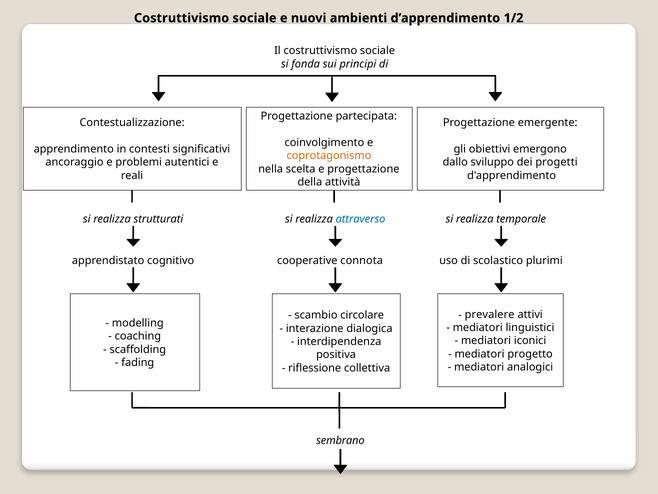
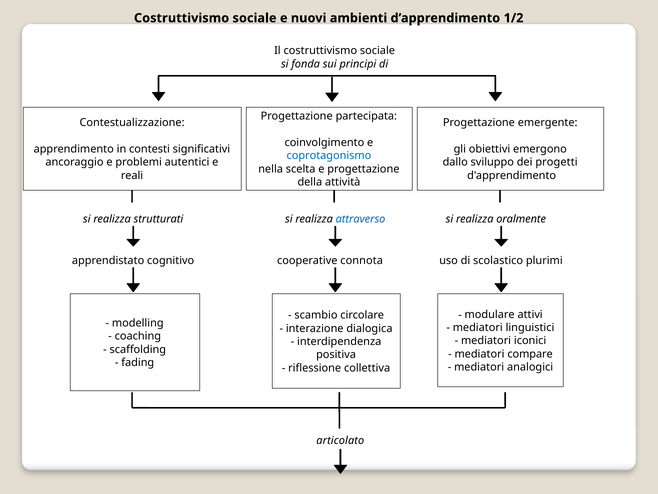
coprotagonismo colour: orange -> blue (329, 156)
temporale: temporale -> oralmente (521, 219)
prevalere: prevalere -> modulare (490, 314)
progetto: progetto -> compare (530, 354)
sembrano: sembrano -> articolato (340, 440)
